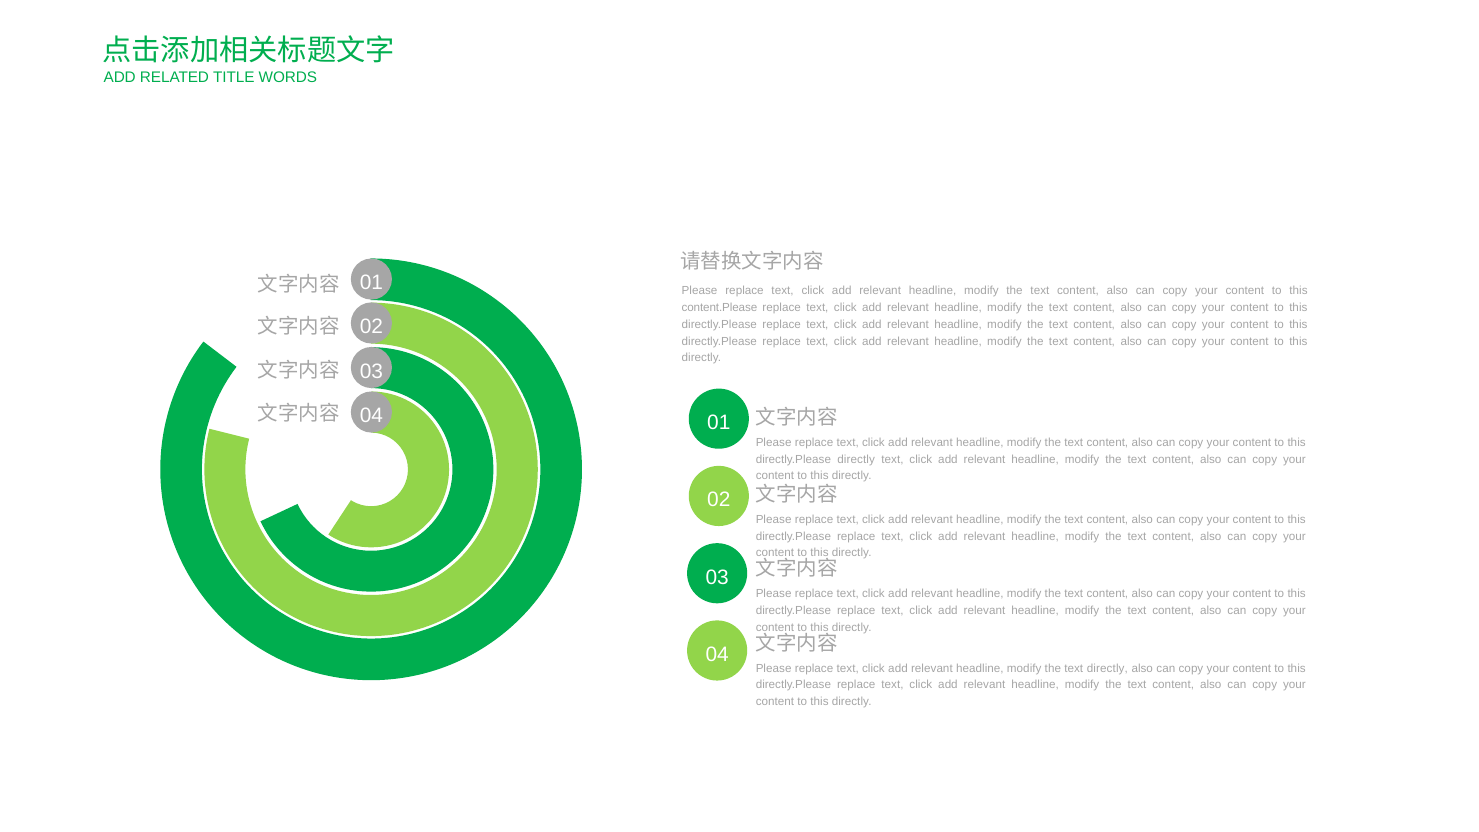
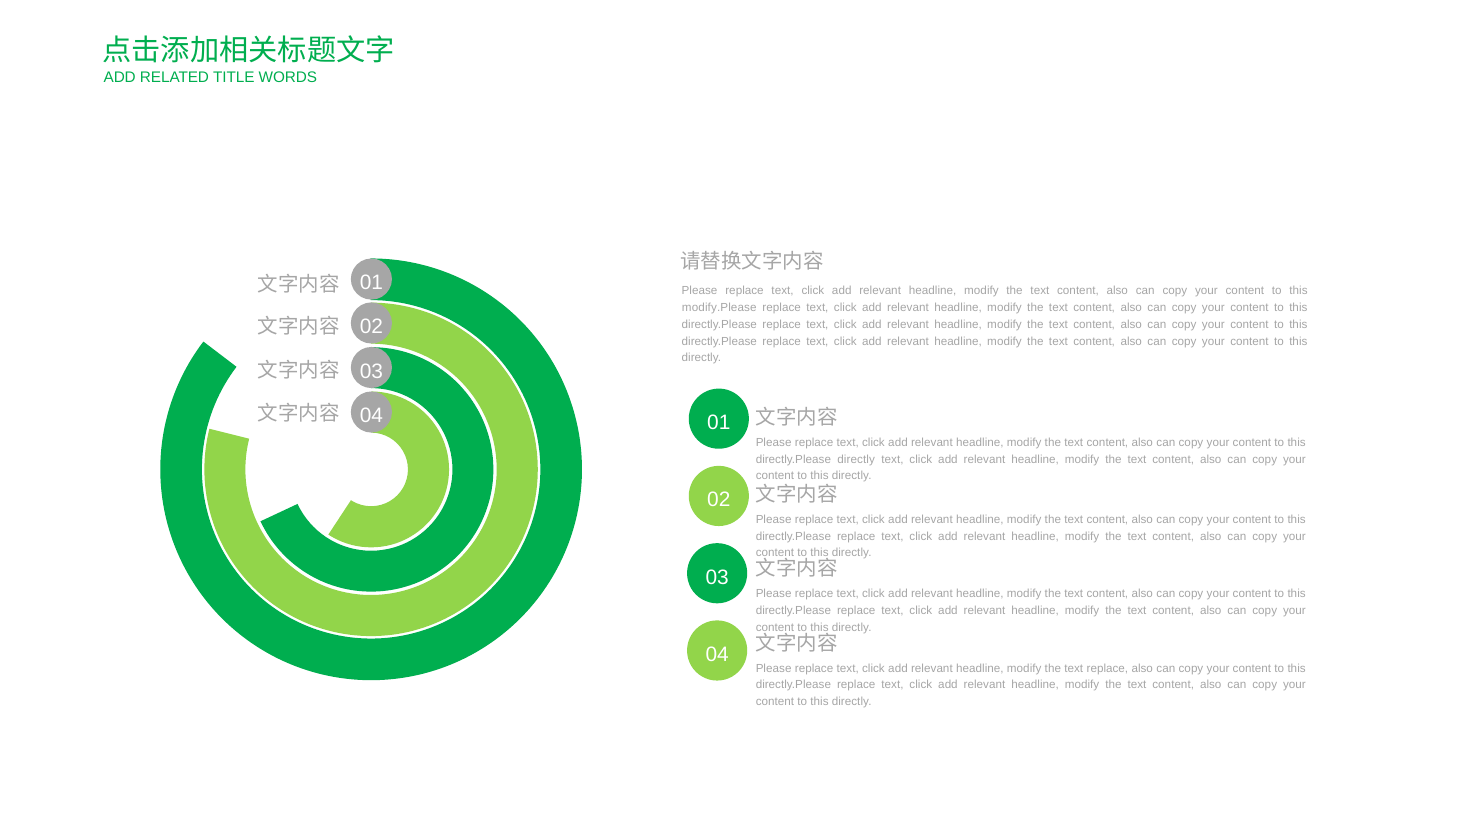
content.Please: content.Please -> modify.Please (719, 308)
text directly: directly -> replace (1107, 668)
